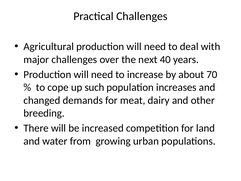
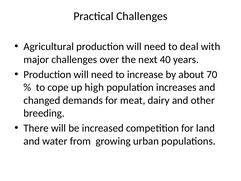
such: such -> high (94, 87)
